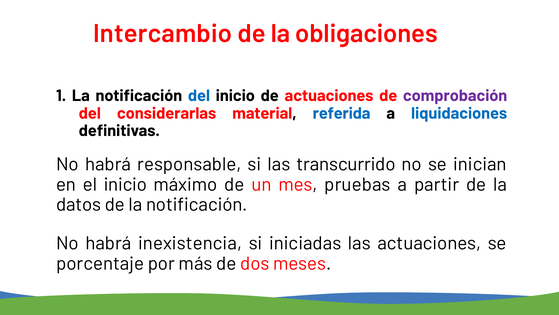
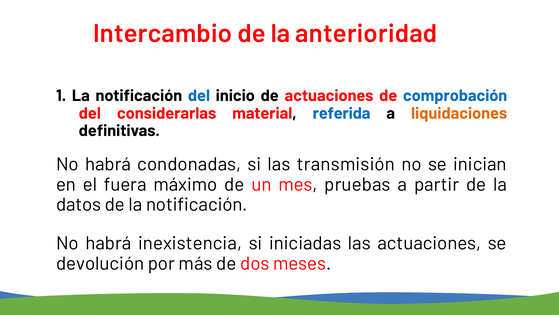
obligaciones: obligaciones -> anterioridad (366, 34)
comprobación colour: purple -> blue (455, 96)
liquidaciones colour: blue -> orange (459, 113)
responsable: responsable -> condonadas (189, 164)
transcurrido: transcurrido -> transmisión (346, 164)
el inicio: inicio -> fuera (125, 184)
porcentaje: porcentaje -> devolución (100, 263)
